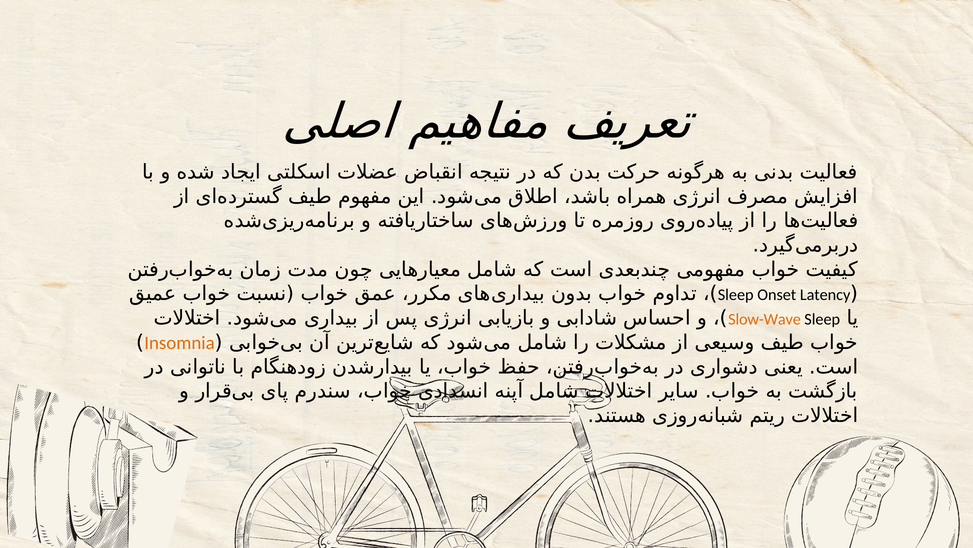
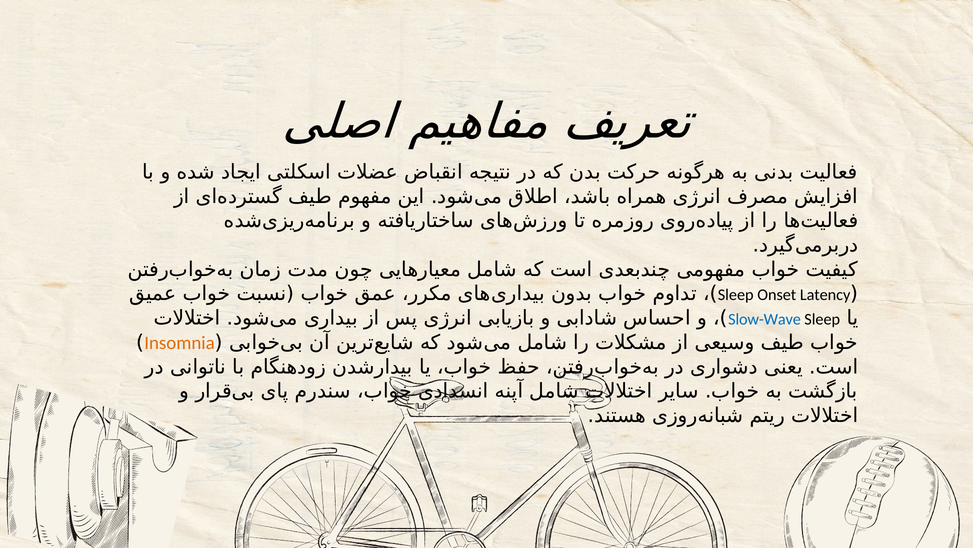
Slow-Wave colour: orange -> blue (765, 319)
